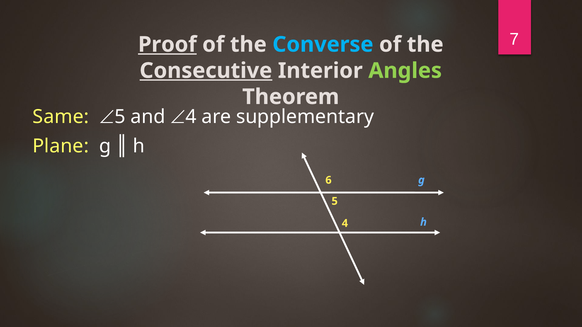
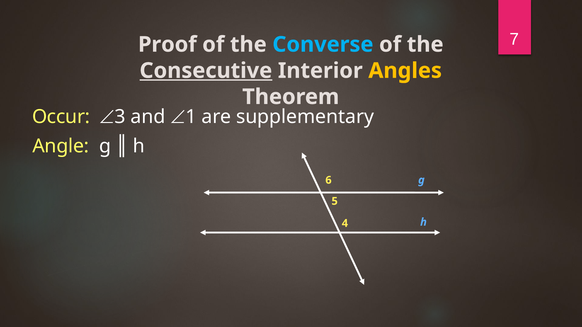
Proof underline: present -> none (167, 45)
Angles colour: light green -> yellow (405, 71)
Same: Same -> Occur (61, 117)
5: 5 -> 3 (120, 117)
4: 4 -> 1 (191, 117)
Plane: Plane -> Angle (61, 146)
